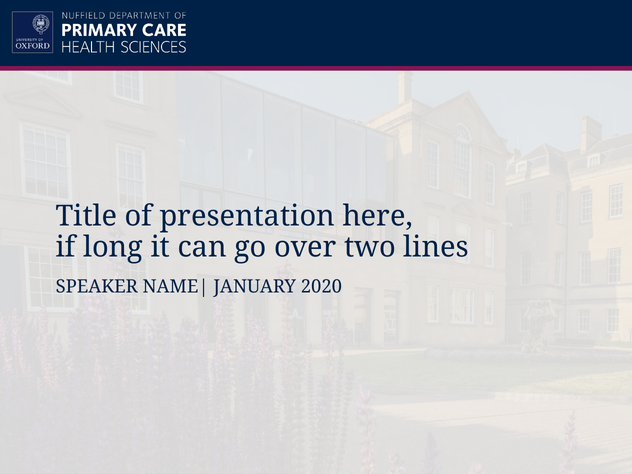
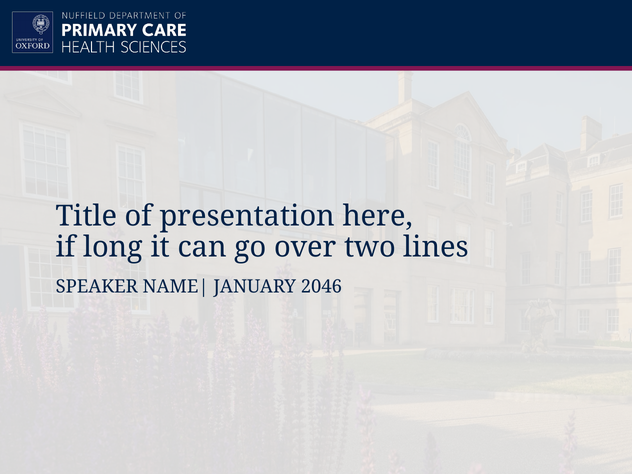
2020: 2020 -> 2046 (321, 287)
